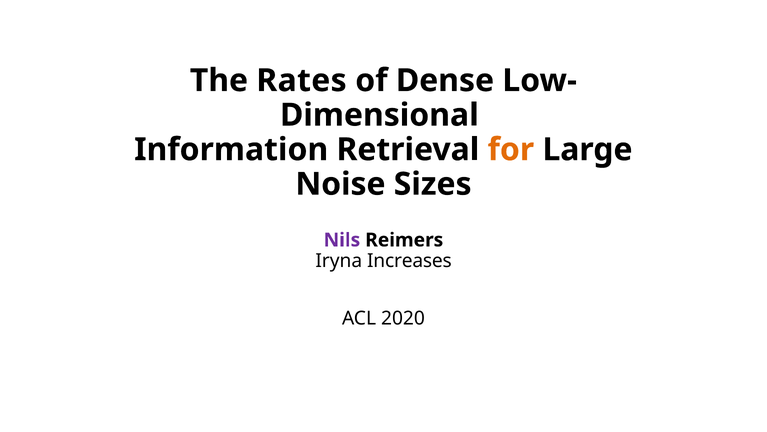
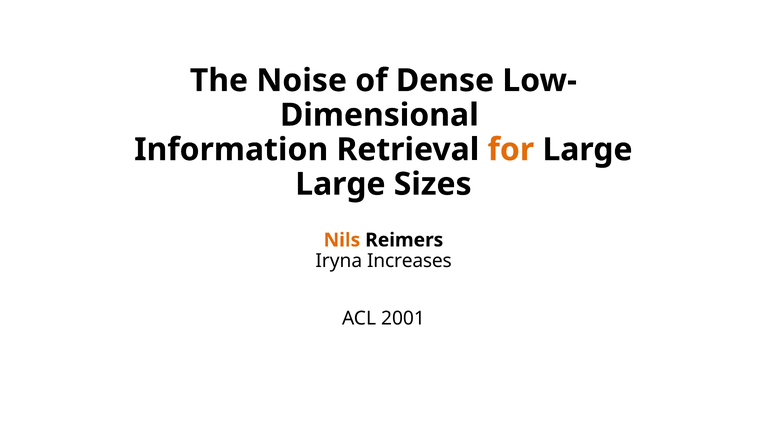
Rates: Rates -> Noise (302, 80)
Noise: Noise -> Large (340, 184)
Nils colour: purple -> orange (342, 240)
2020: 2020 -> 2001 (403, 318)
